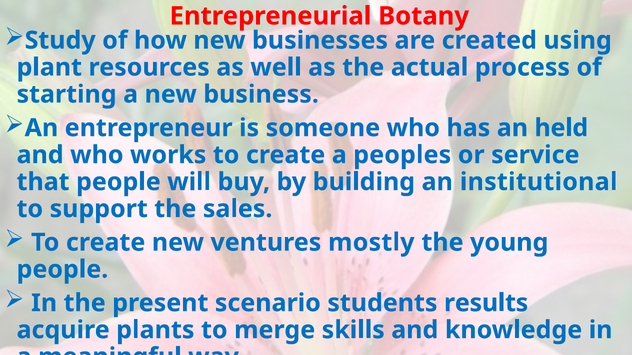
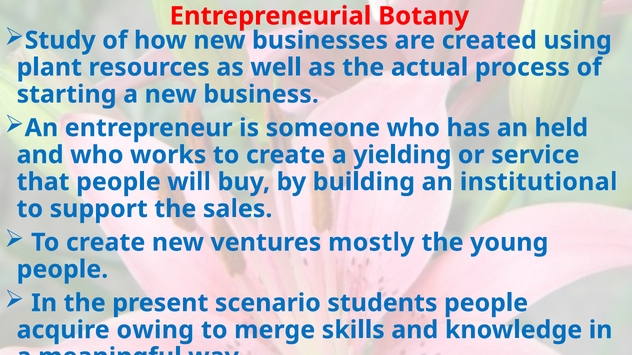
peoples: peoples -> yielding (402, 155)
students results: results -> people (486, 303)
plants: plants -> owing (155, 330)
